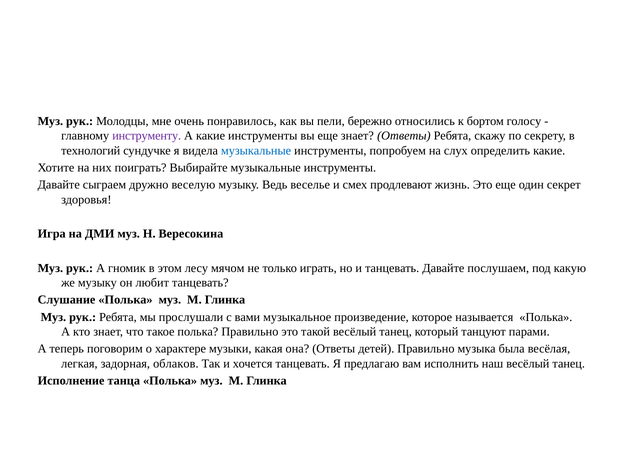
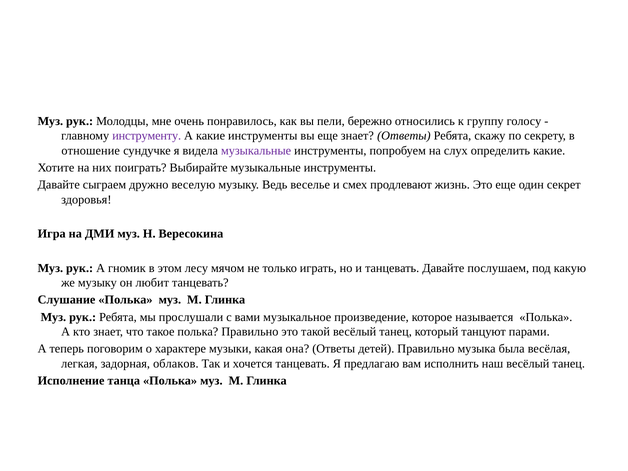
бортом: бортом -> группу (485, 121)
технологий: технологий -> отношение (91, 151)
музыкальные colour: blue -> purple (256, 151)
